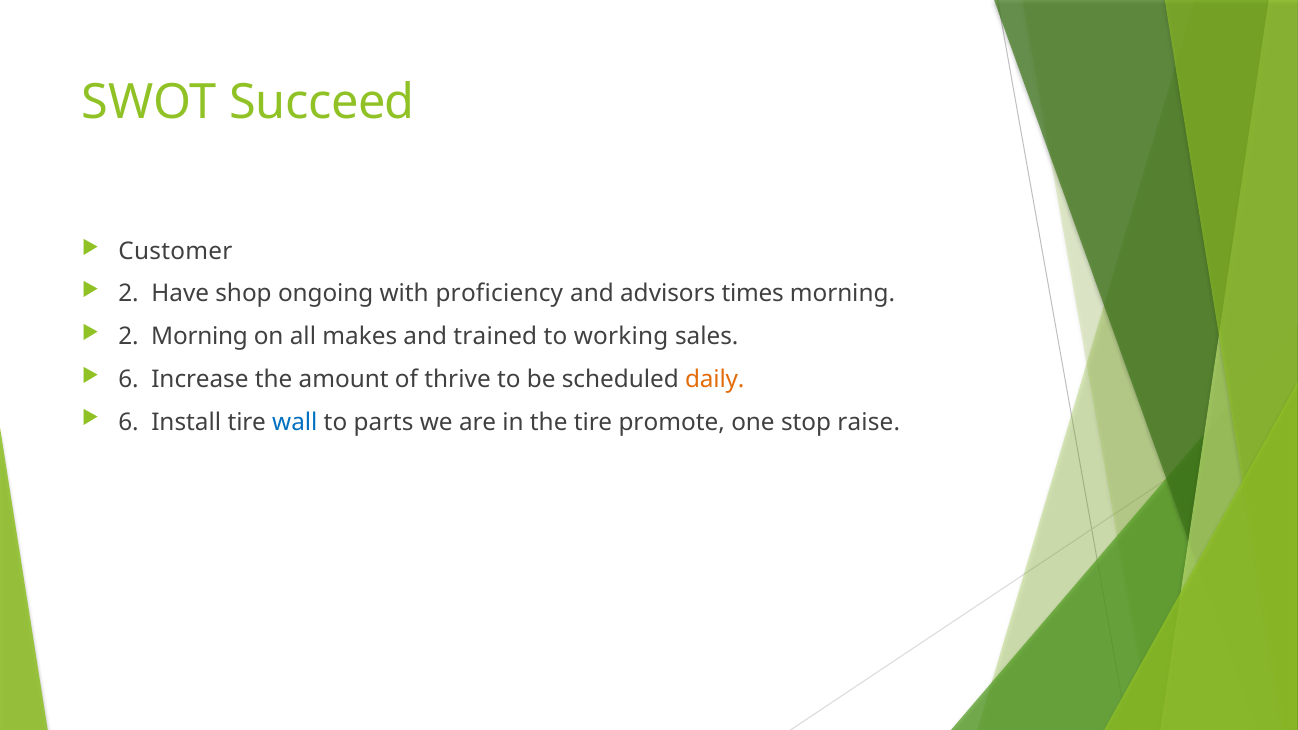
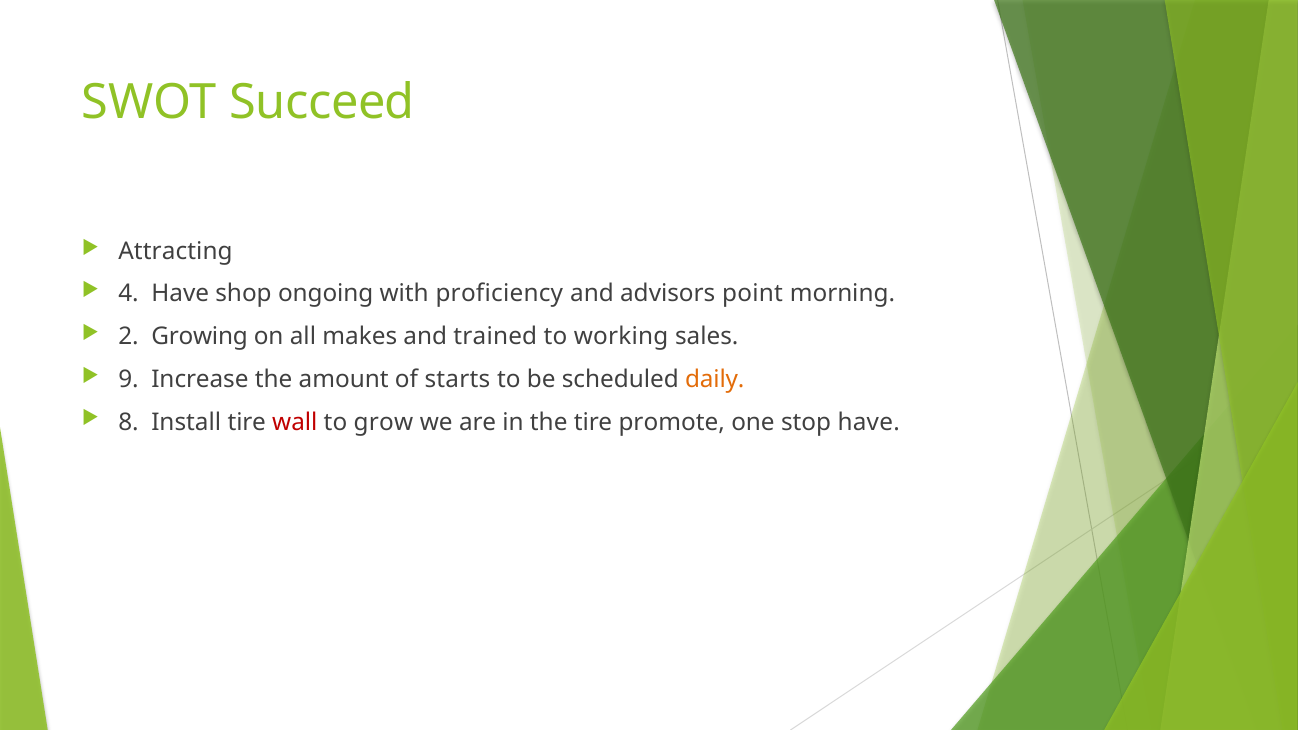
Customer: Customer -> Attracting (175, 251)
2: 2 -> 4 (129, 294)
times: times -> point (752, 294)
2 Morning: Morning -> Growing (200, 337)
6: 6 -> 9 (129, 379)
thrive: thrive -> starts (457, 379)
6: 6 -> 8 (129, 422)
wall colour: blue -> red (295, 422)
parts: parts -> grow (383, 422)
stop raise: raise -> have (869, 422)
